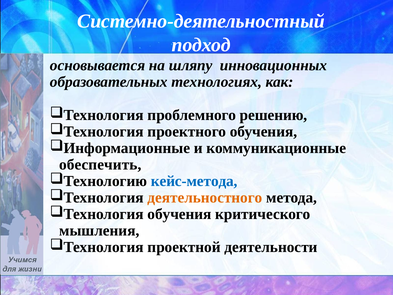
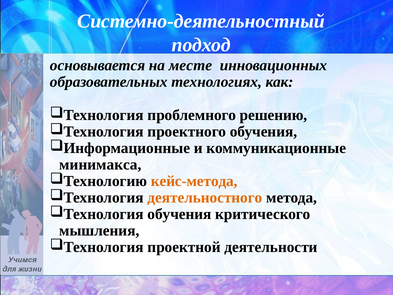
шляпу: шляпу -> месте (190, 65)
обеспечить: обеспечить -> минимакса (100, 164)
кейс-метода colour: blue -> orange (194, 181)
